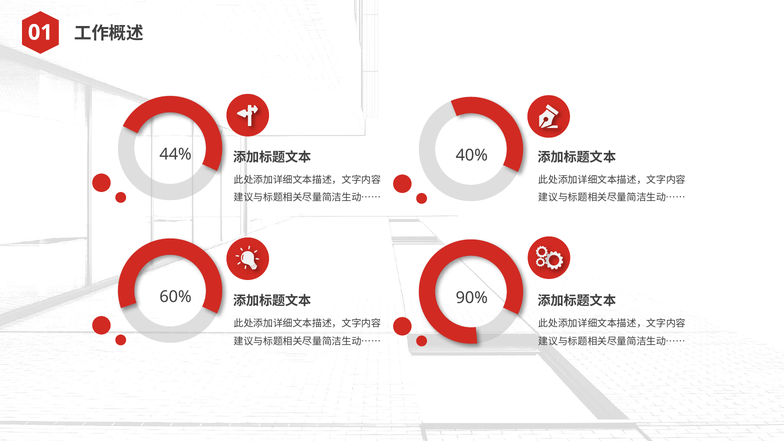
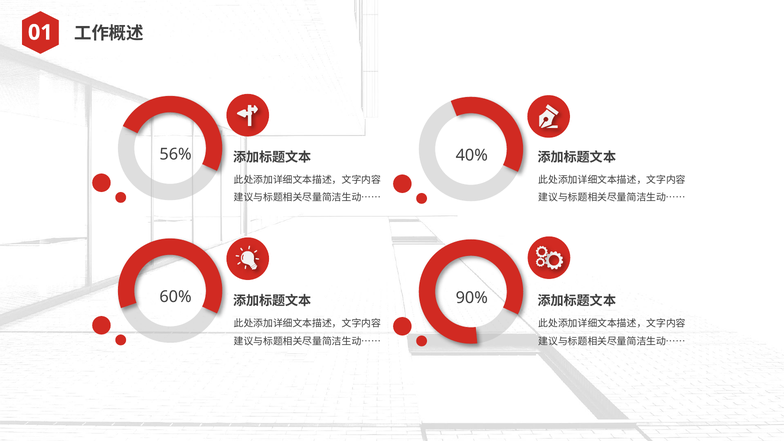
44%: 44% -> 56% (176, 154)
